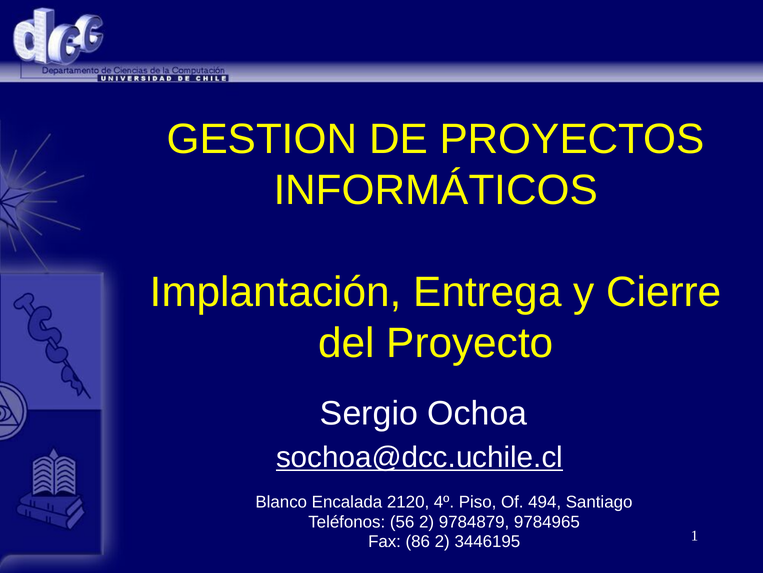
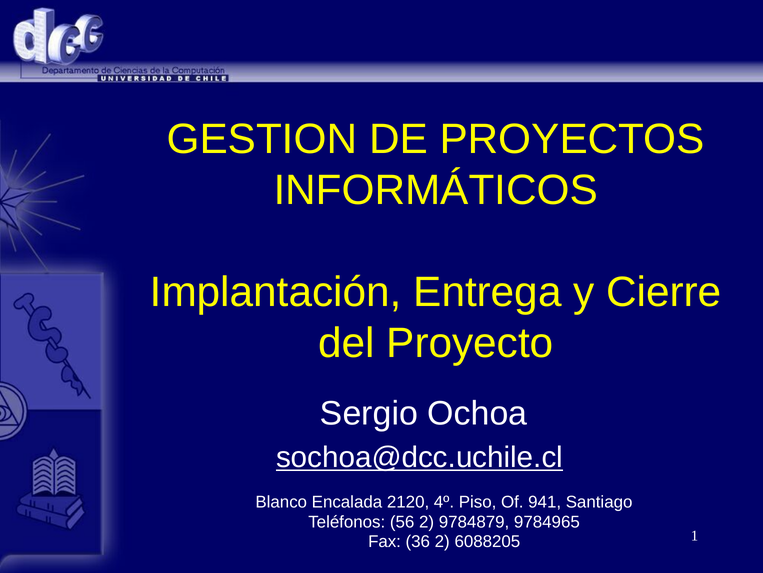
494: 494 -> 941 (545, 502)
86: 86 -> 36 (418, 541)
3446195: 3446195 -> 6088205 (487, 541)
